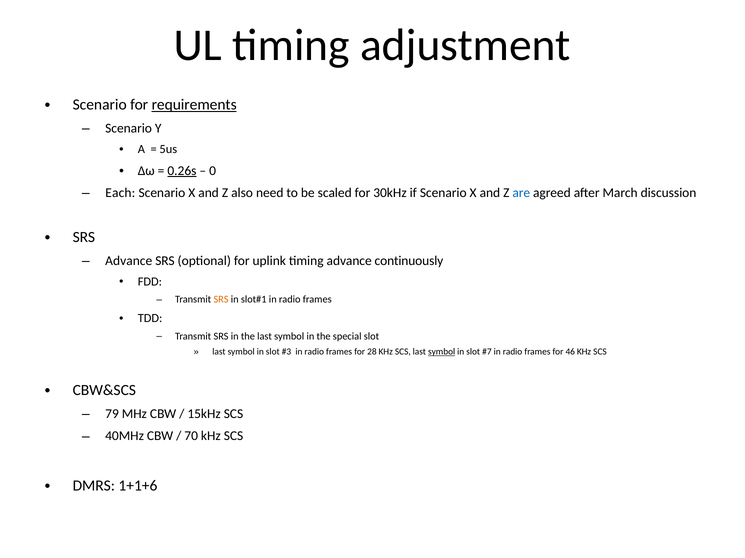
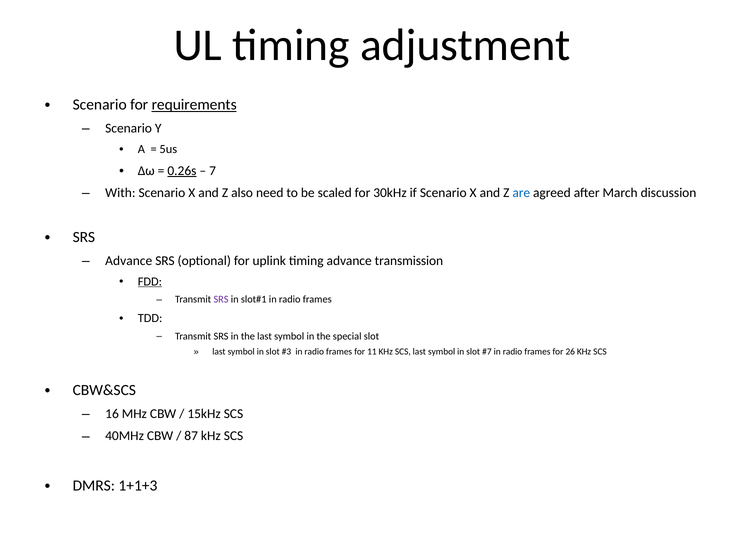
0: 0 -> 7 (213, 171)
Each: Each -> With (120, 193)
continuously: continuously -> transmission (409, 261)
FDD underline: none -> present (150, 282)
SRS colour: orange -> purple (221, 300)
28: 28 -> 11 (372, 352)
symbol underline: present -> none (442, 352)
46: 46 -> 26 (570, 352)
79: 79 -> 16 (112, 414)
70: 70 -> 87 (191, 436)
1+1+6: 1+1+6 -> 1+1+3 (138, 486)
